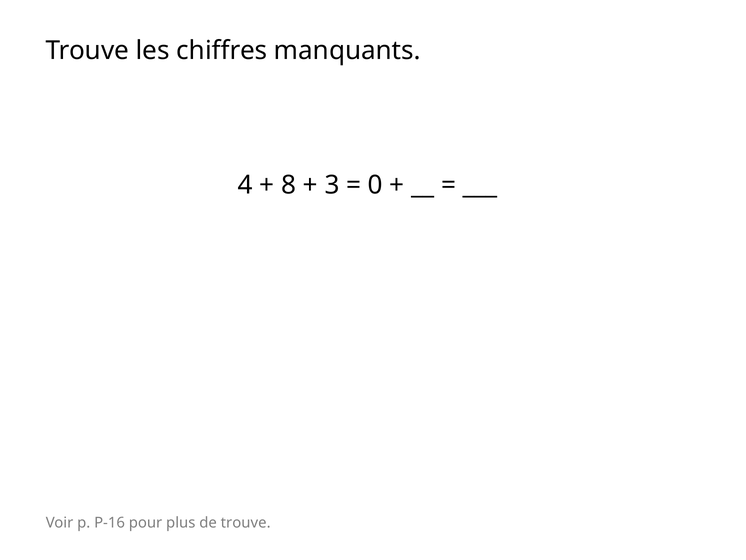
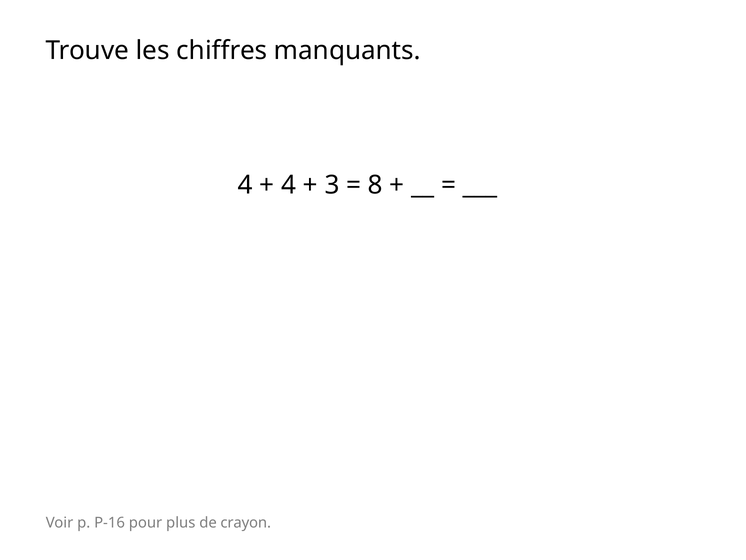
8: 8 -> 4 (289, 185)
0: 0 -> 8 (375, 185)
de trouve: trouve -> crayon (246, 522)
